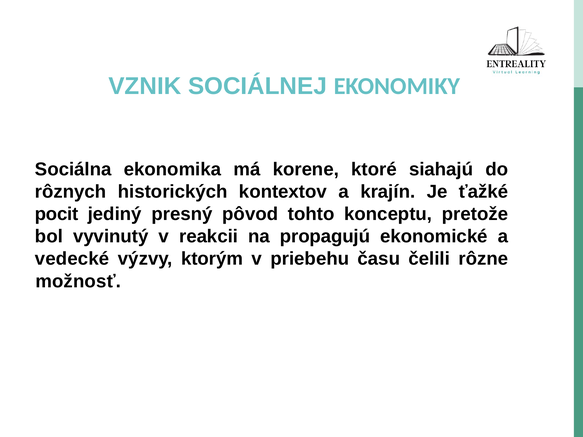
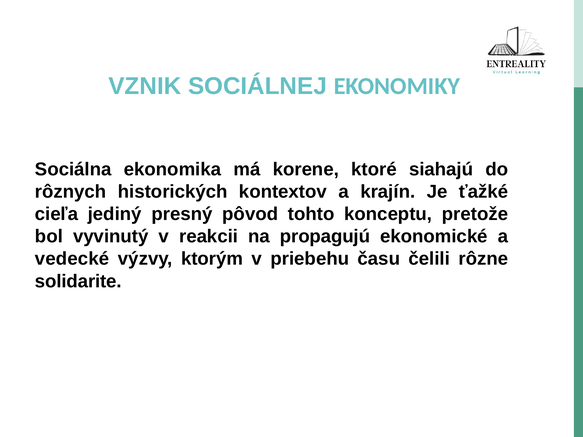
pocit: pocit -> cieľa (57, 214)
možnosť: možnosť -> solidarite (78, 281)
